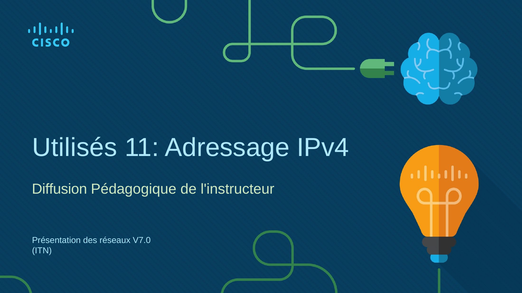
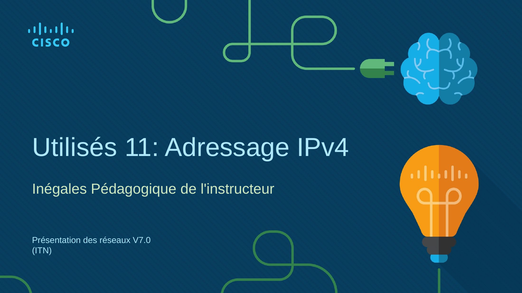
Diffusion: Diffusion -> Inégales (59, 190)
